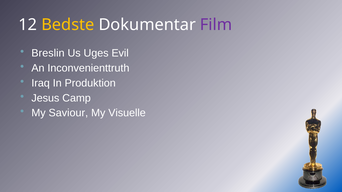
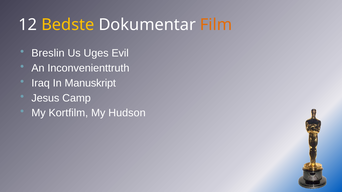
Film colour: purple -> orange (216, 25)
Produktion: Produktion -> Manuskript (90, 83)
Saviour: Saviour -> Kortfilm (68, 113)
Visuelle: Visuelle -> Hudson (127, 113)
